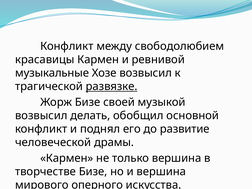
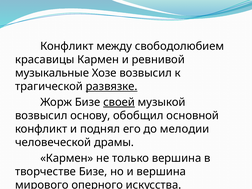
своей underline: none -> present (119, 102)
делать: делать -> основу (90, 116)
развитие: развитие -> мелодии (185, 129)
